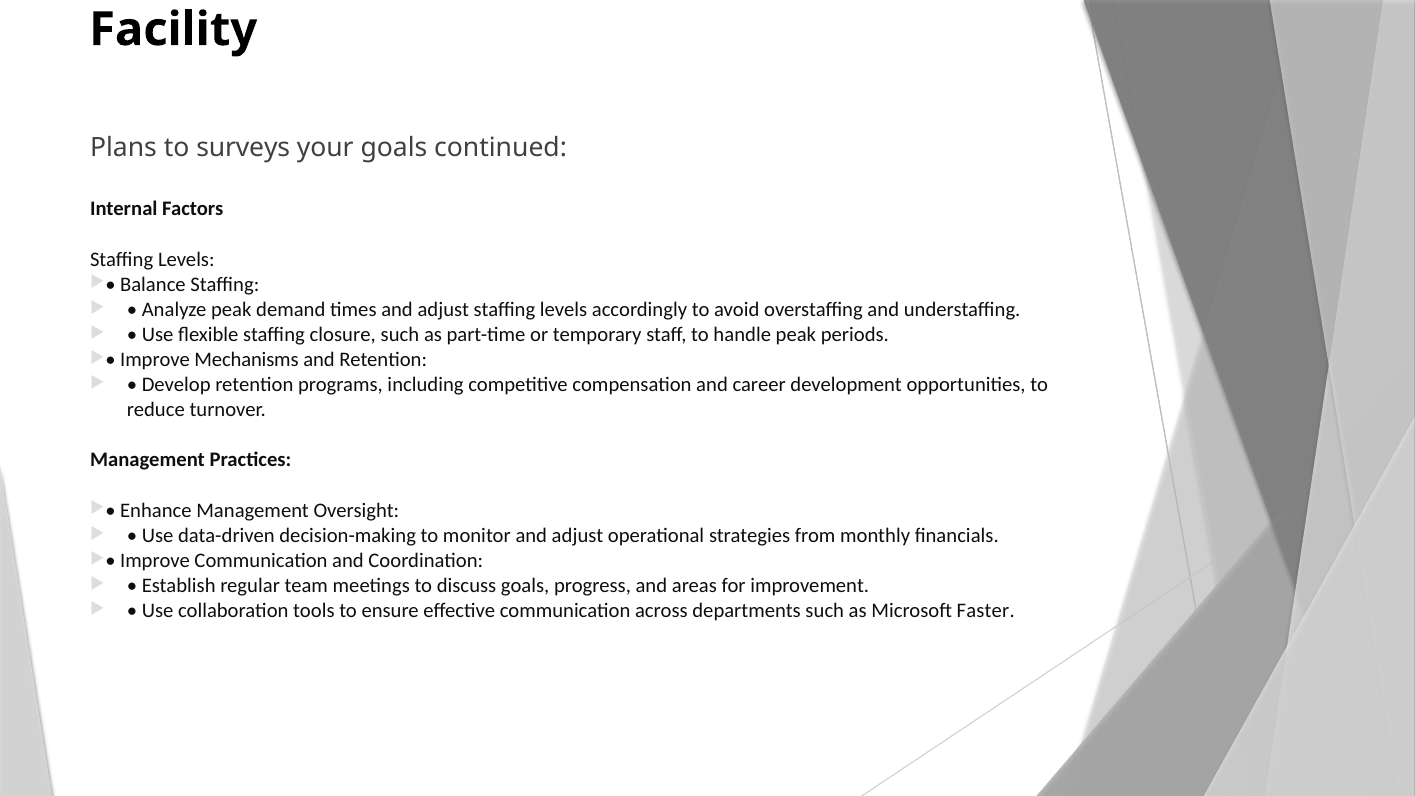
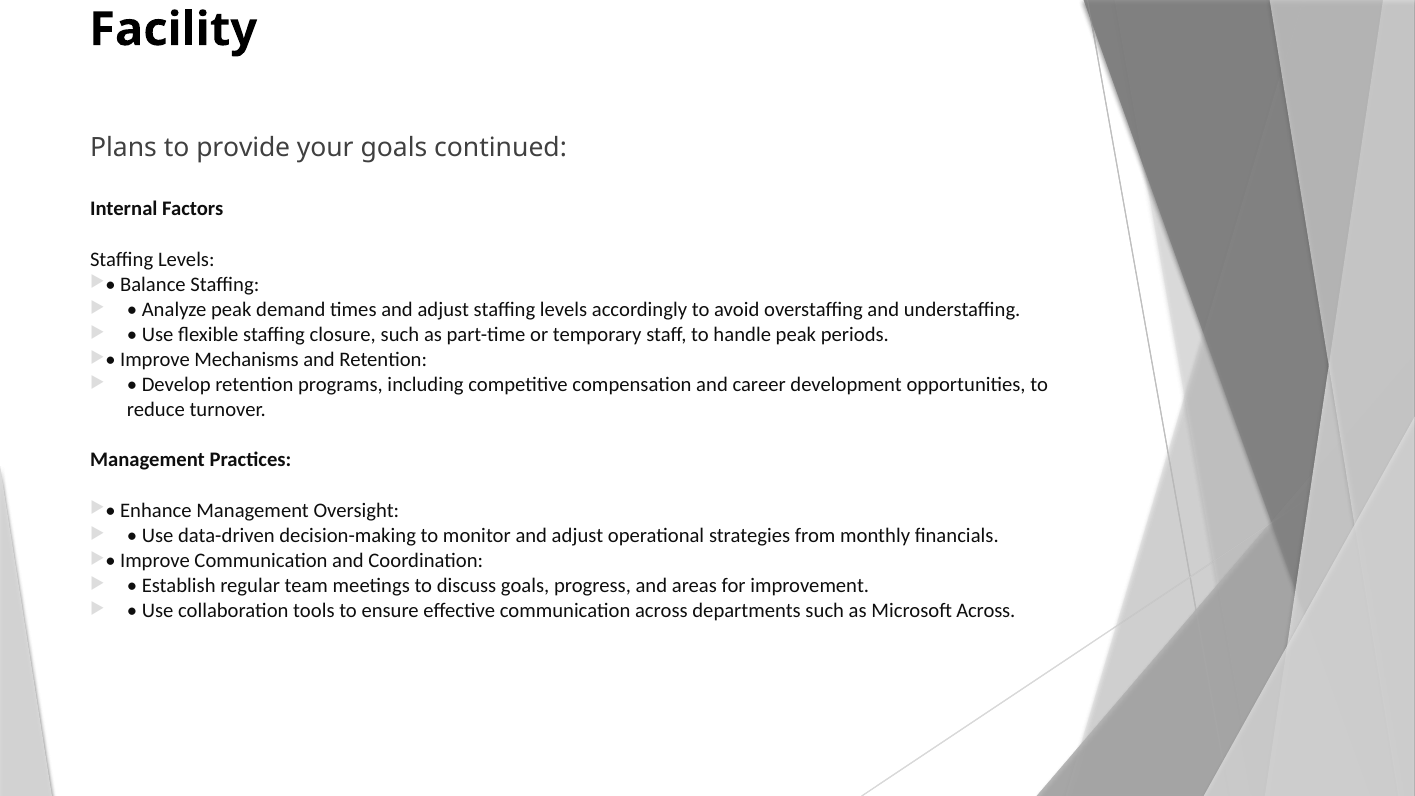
surveys: surveys -> provide (243, 147)
Microsoft Faster: Faster -> Across (986, 611)
